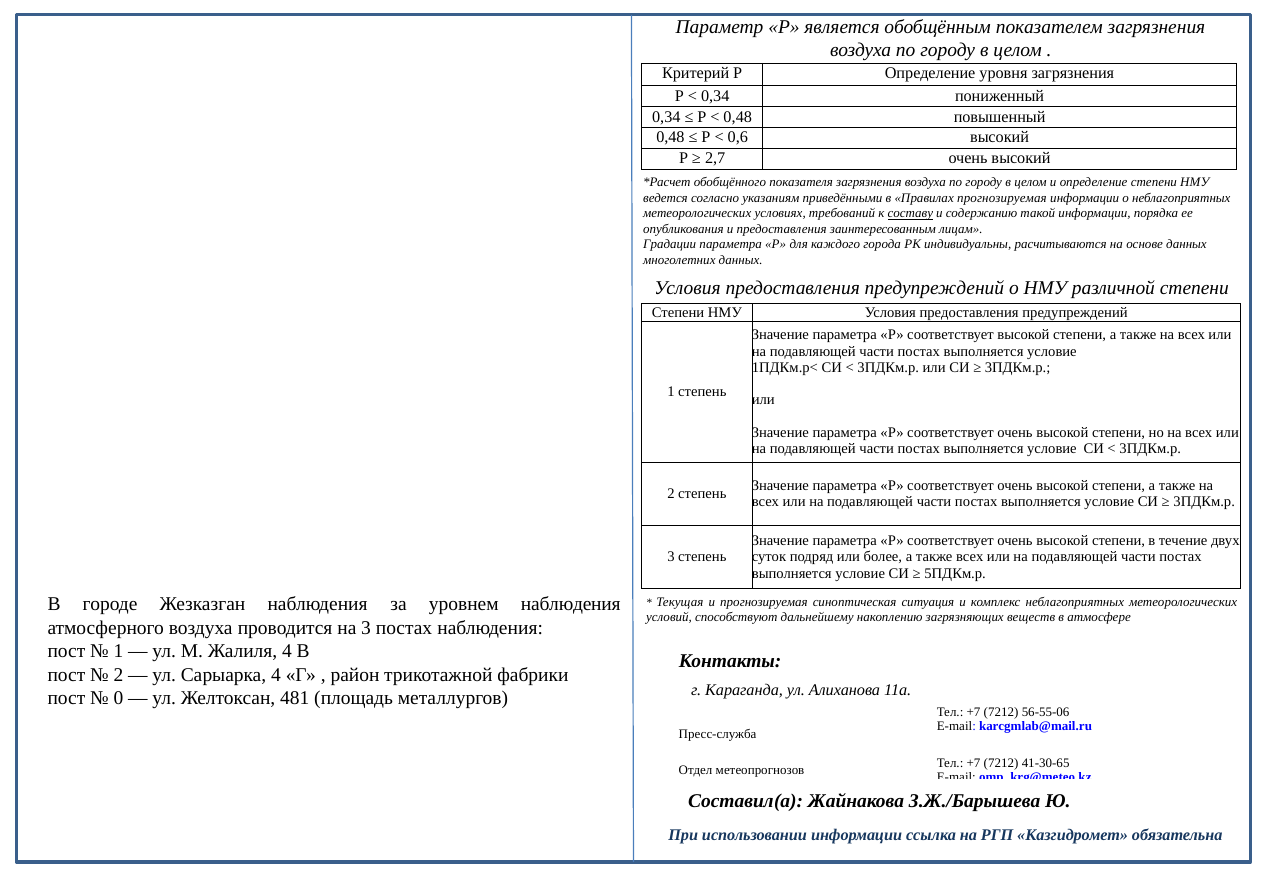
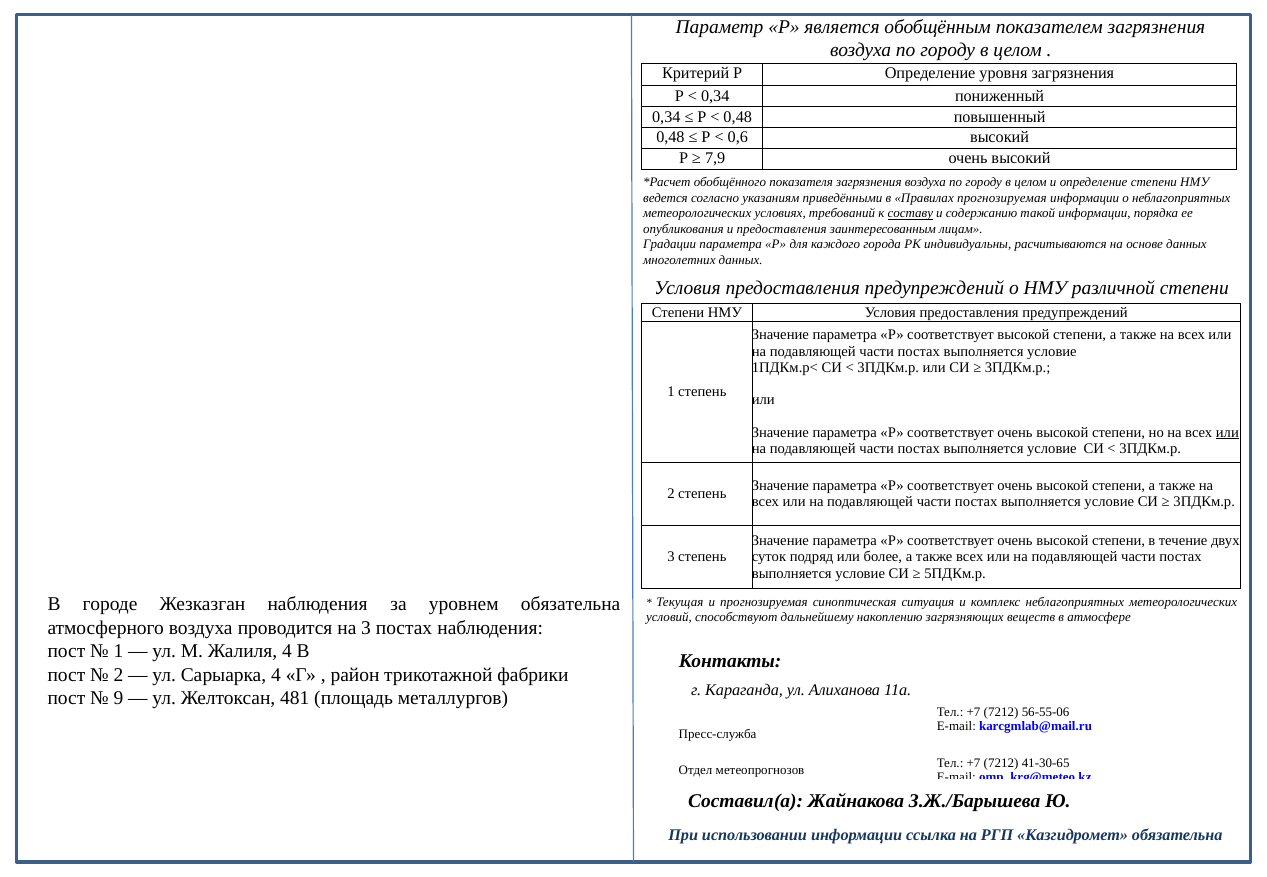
2,7: 2,7 -> 7,9 (715, 159)
или underline: none -> present (1227, 432)
уровнем наблюдения: наблюдения -> обязательна (571, 605)
0: 0 -> 9 (118, 698)
